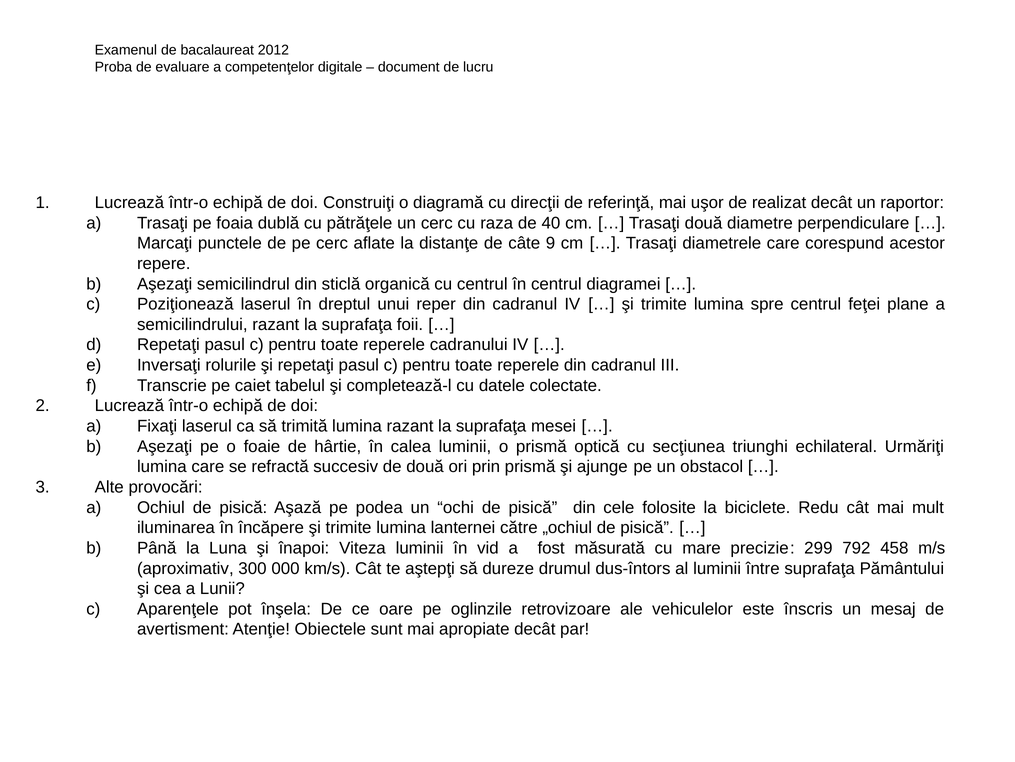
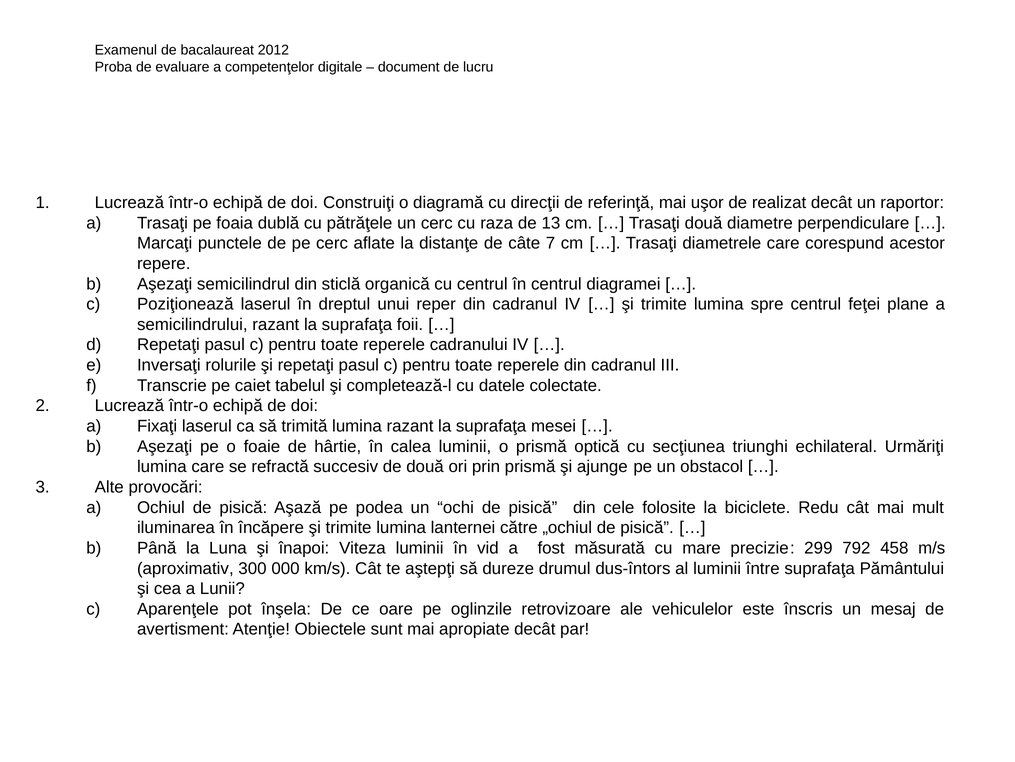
40: 40 -> 13 (551, 223)
9: 9 -> 7 (551, 243)
